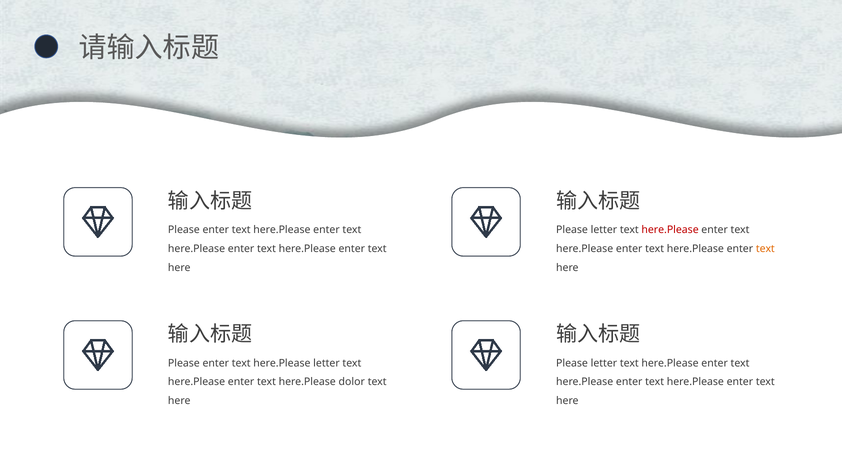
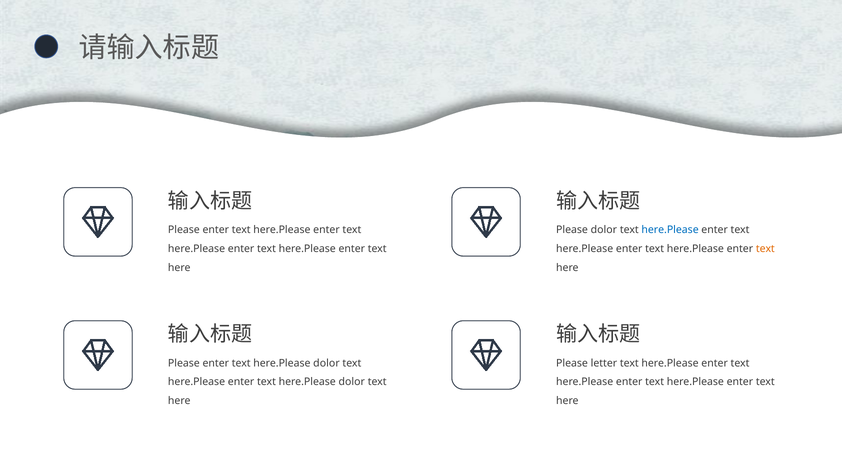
letter: letter -> dolor (604, 230)
here.Please colour: red -> blue (670, 230)
letter: letter -> dolor (326, 363)
